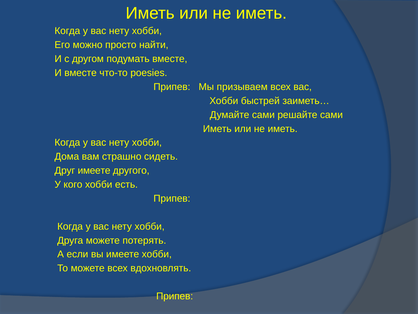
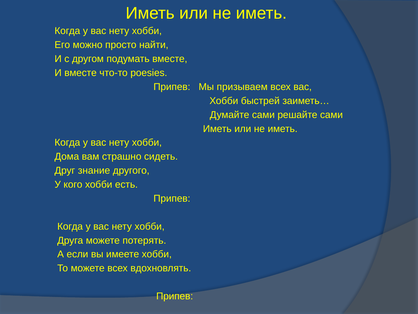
Друг имеете: имеете -> знание (94, 170)
